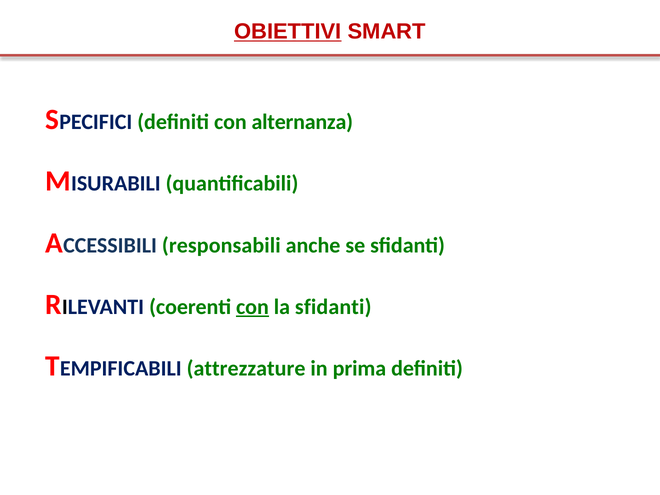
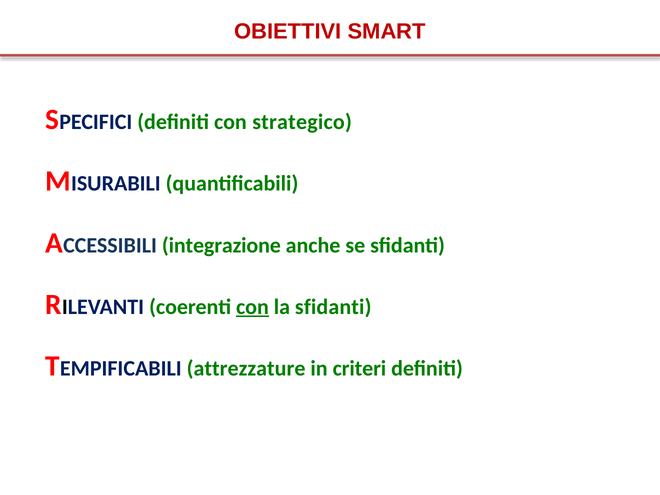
OBIETTIVI underline: present -> none (288, 32)
alternanza: alternanza -> strategico (302, 122)
responsabili: responsabili -> integrazione (221, 245)
prima: prima -> criteri (359, 369)
